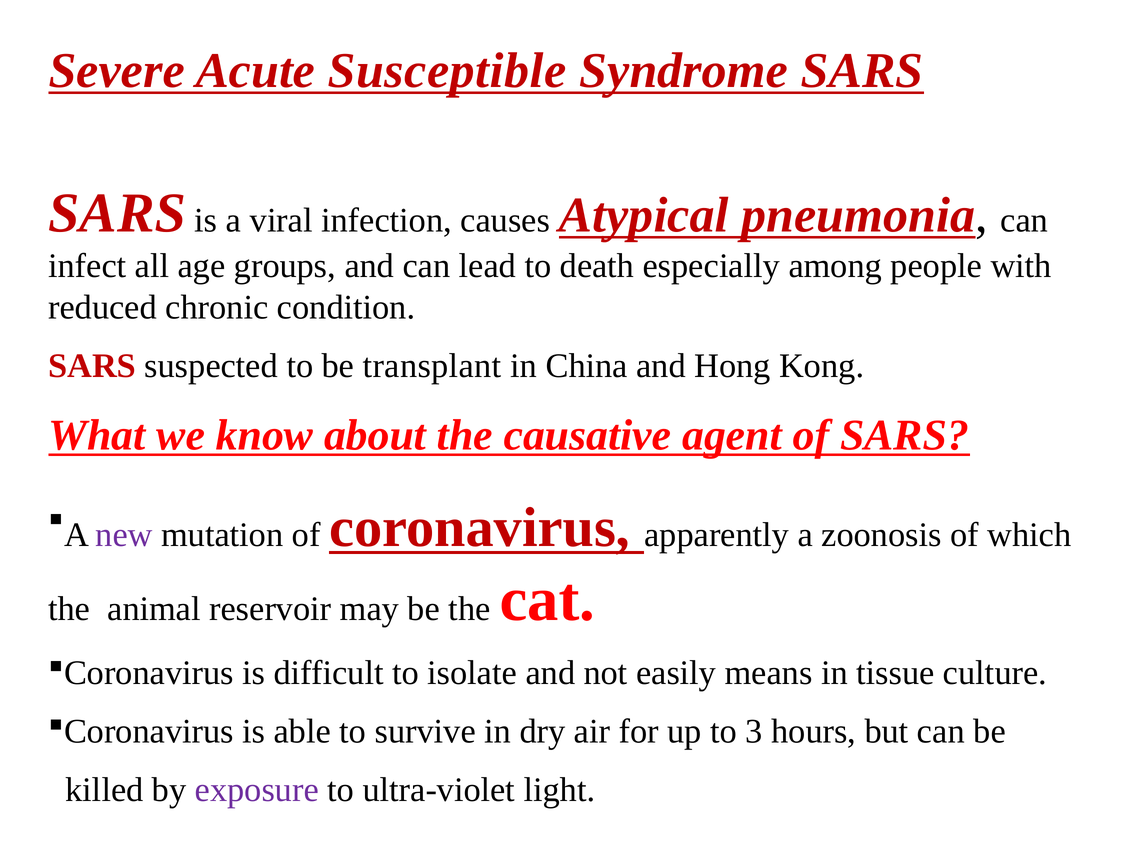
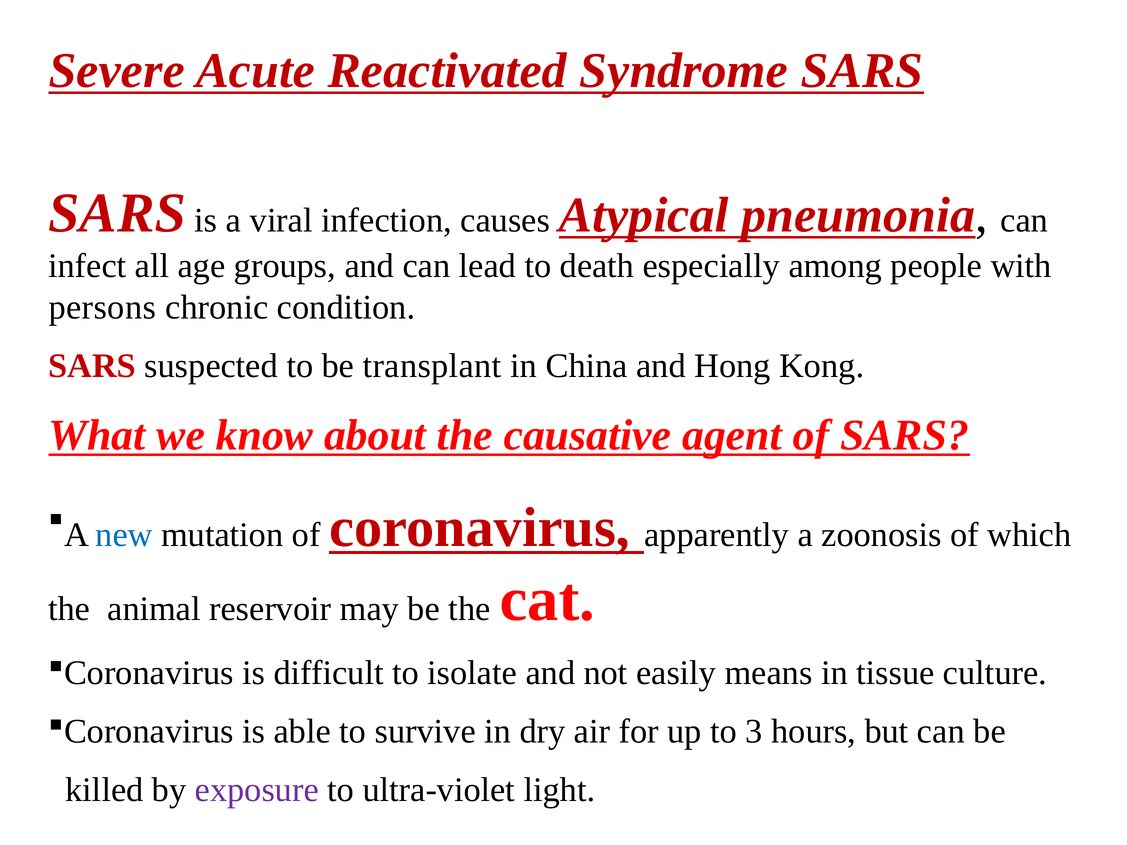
Susceptible: Susceptible -> Reactivated (447, 71)
reduced: reduced -> persons (102, 307)
new colour: purple -> blue (124, 535)
